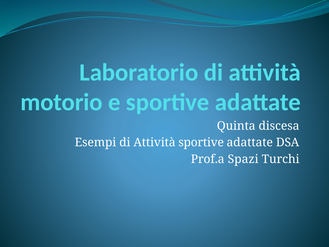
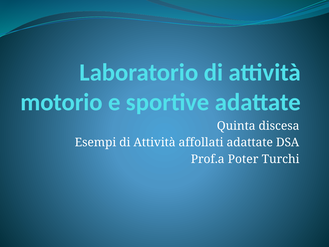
Attività sportive: sportive -> affollati (201, 142)
Spazi: Spazi -> Poter (243, 159)
